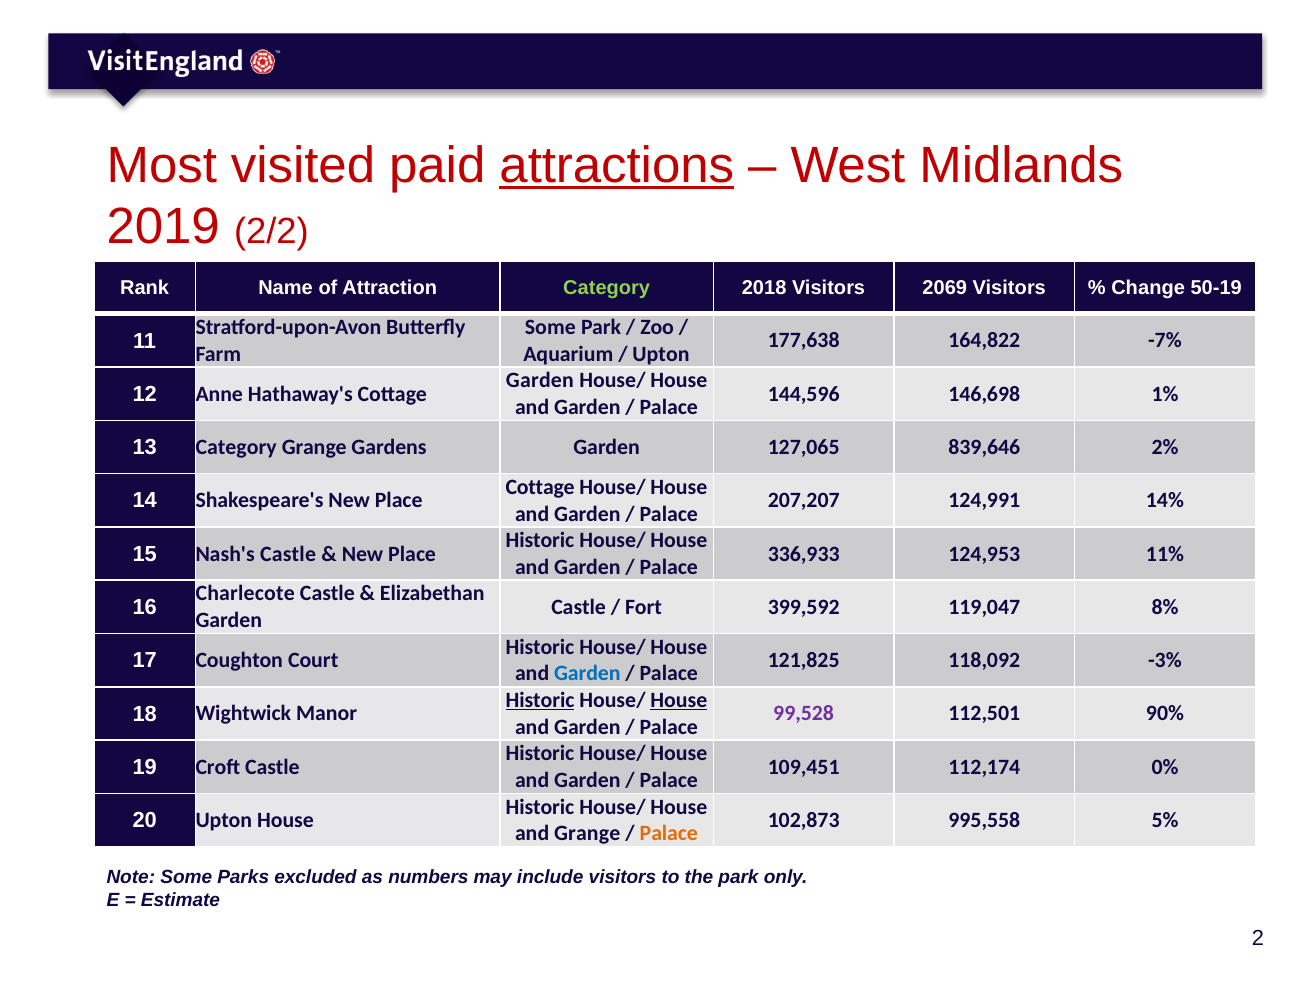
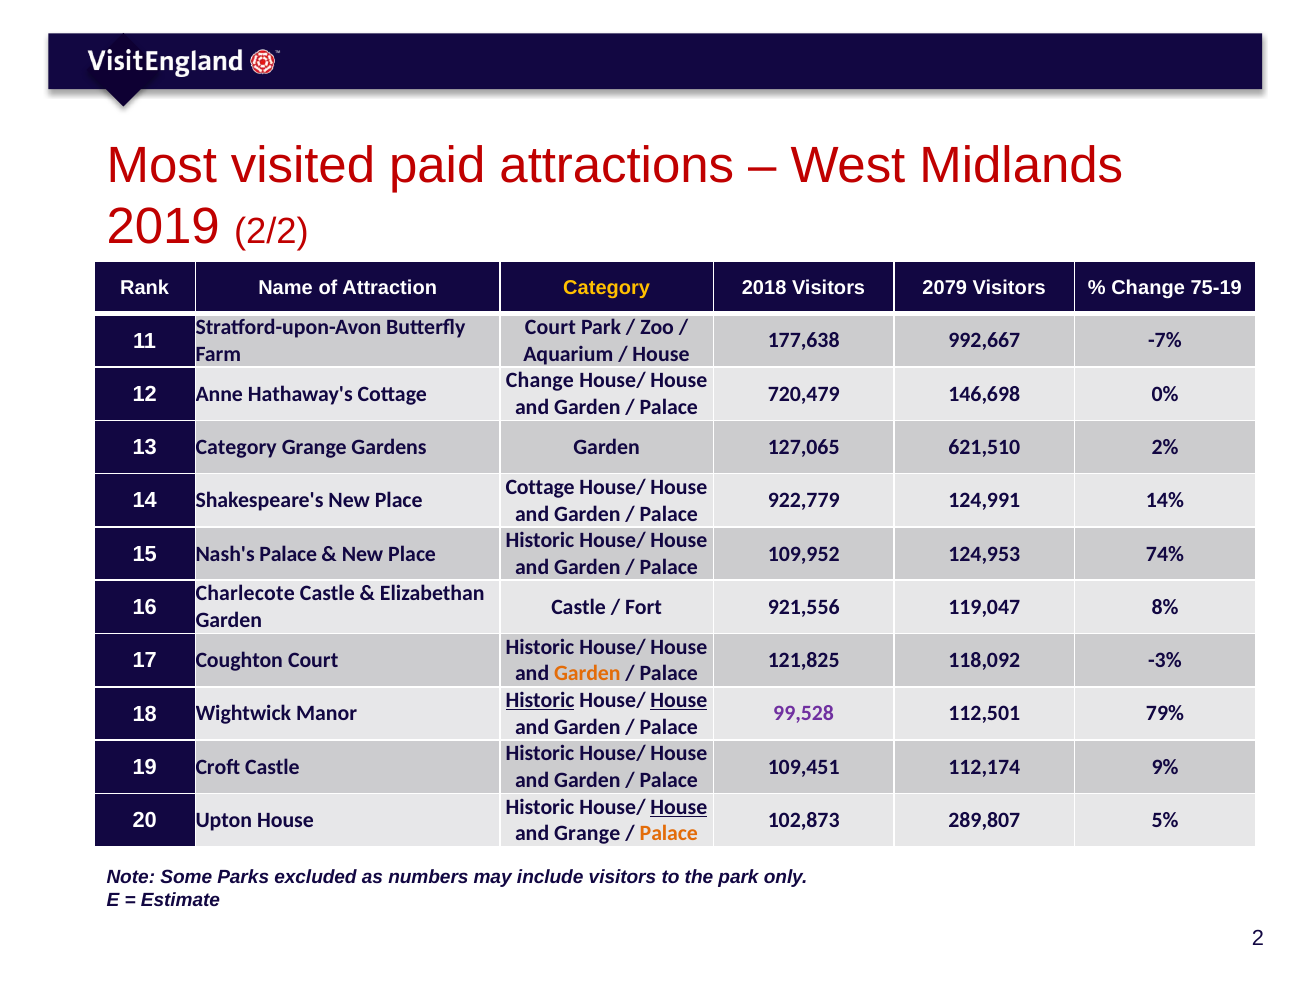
attractions underline: present -> none (617, 166)
Category colour: light green -> yellow (607, 288)
2069: 2069 -> 2079 (945, 288)
50-19: 50-19 -> 75-19 (1216, 288)
Some: Some -> Court (550, 328)
164,822: 164,822 -> 992,667 (984, 341)
Upton: Upton -> House (661, 354)
Garden: Garden -> Change (540, 381)
144,596: 144,596 -> 720,479 (804, 394)
1%: 1% -> 0% (1165, 394)
839,646: 839,646 -> 621,510 (984, 447)
207,207: 207,207 -> 922,779 (804, 501)
Nash's Castle: Castle -> Palace (288, 554)
336,933: 336,933 -> 109,952 (804, 554)
11%: 11% -> 74% (1165, 554)
399,592: 399,592 -> 921,556 (804, 607)
Garden colour: blue -> orange (587, 674)
90%: 90% -> 79% (1165, 714)
0%: 0% -> 9% (1165, 767)
House underline: none -> present (679, 807)
995,558: 995,558 -> 289,807 (984, 821)
